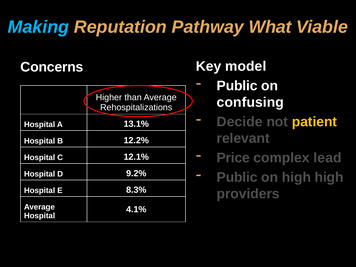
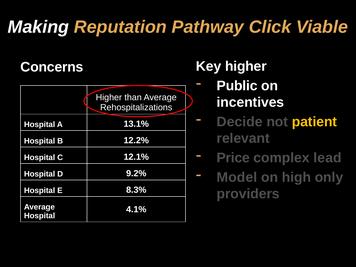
Making colour: light blue -> white (38, 27)
What: What -> Click (270, 27)
Key model: model -> higher (246, 66)
confusing: confusing -> incentives (250, 102)
Public: Public -> Model (237, 177)
high high: high -> only (329, 177)
